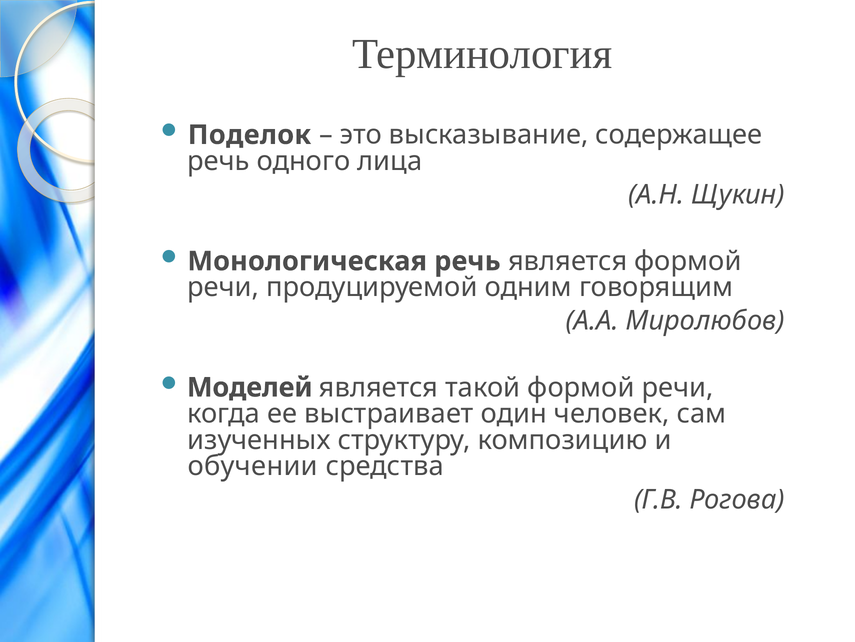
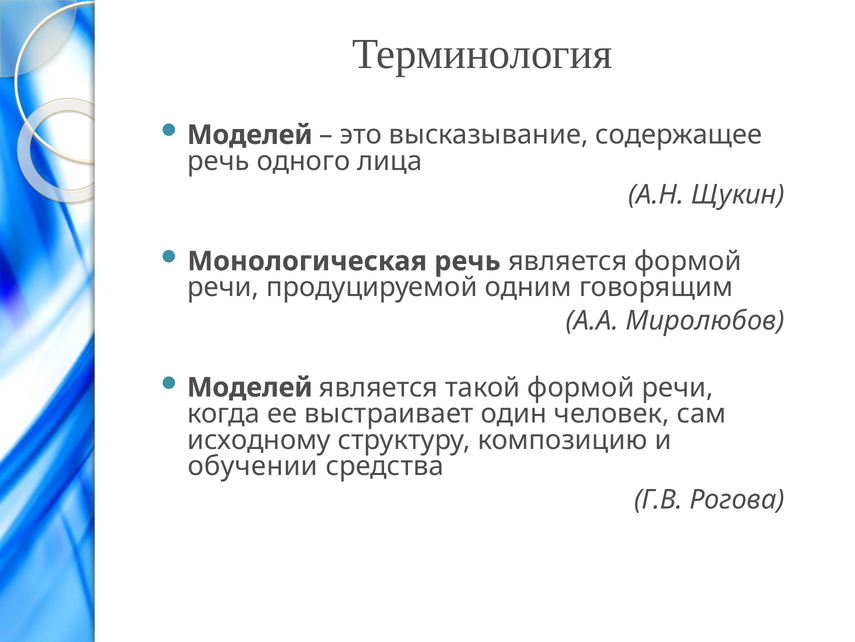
Поделок: Поделок -> Моделей (250, 135)
изученных: изученных -> исходному (259, 439)
